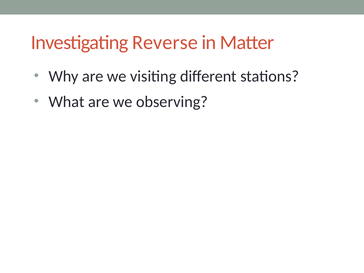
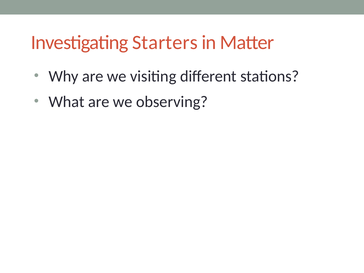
Reverse: Reverse -> Starters (165, 42)
